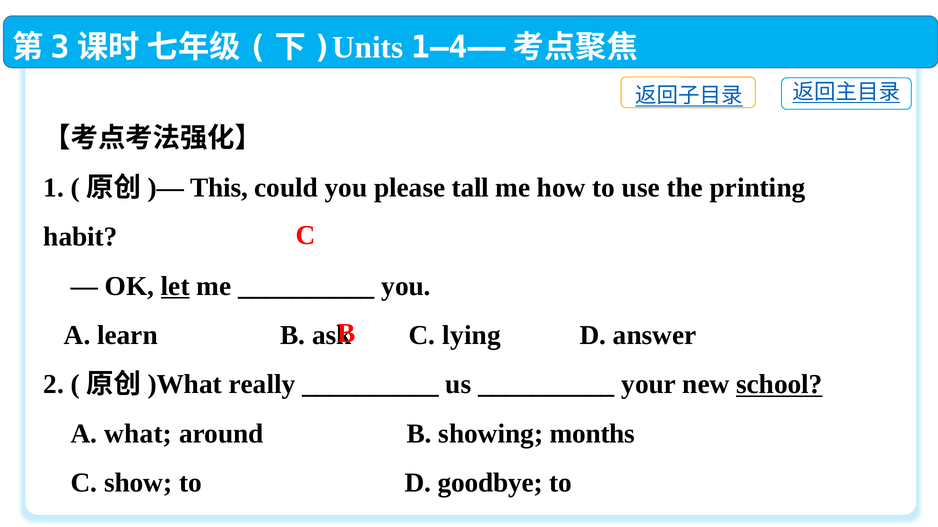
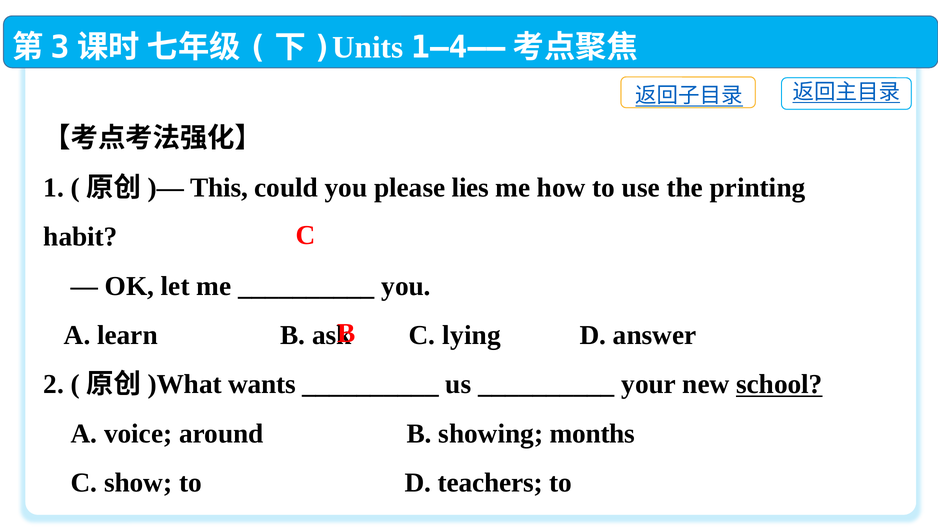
tall: tall -> lies (470, 188)
let underline: present -> none (175, 286)
really: really -> wants (262, 385)
what: what -> voice (138, 434)
goodbye: goodbye -> teachers (490, 483)
